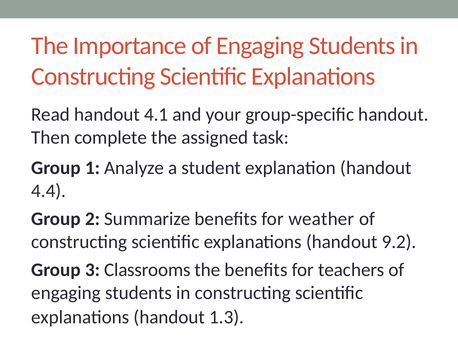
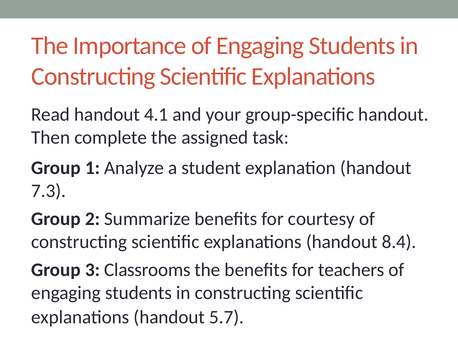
4.4: 4.4 -> 7.3 (49, 191)
weather: weather -> courtesy (321, 219)
9.2: 9.2 -> 8.4 (399, 242)
1.3: 1.3 -> 5.7 (227, 317)
